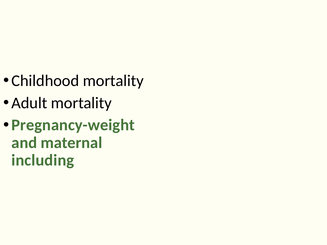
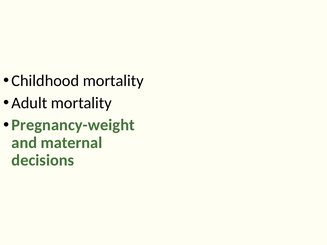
including: including -> decisions (43, 160)
